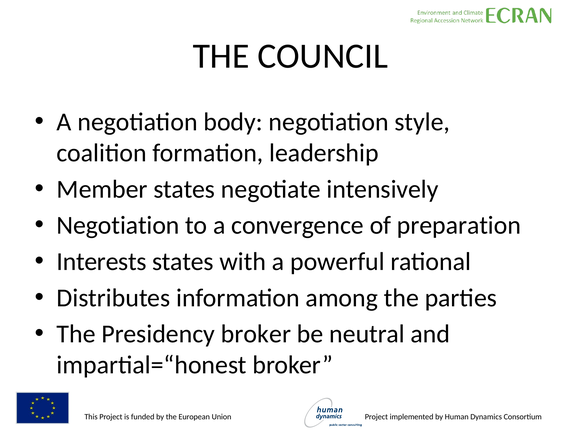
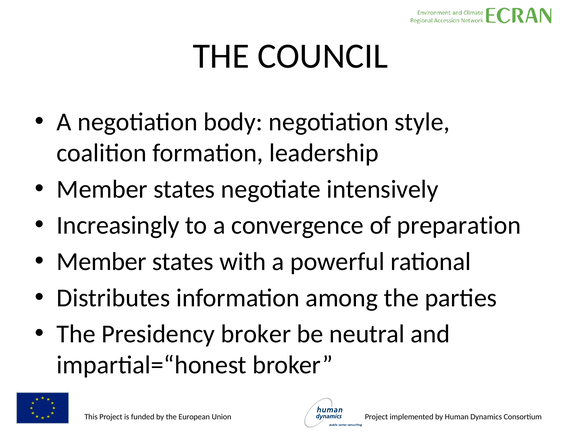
Negotiation: Negotiation -> Increasingly (118, 225)
Interests: Interests -> Member (102, 261)
